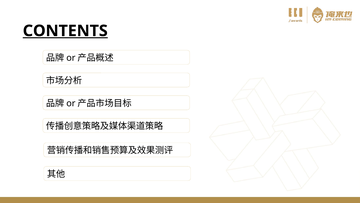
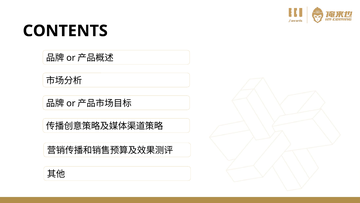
CONTENTS underline: present -> none (65, 31)
